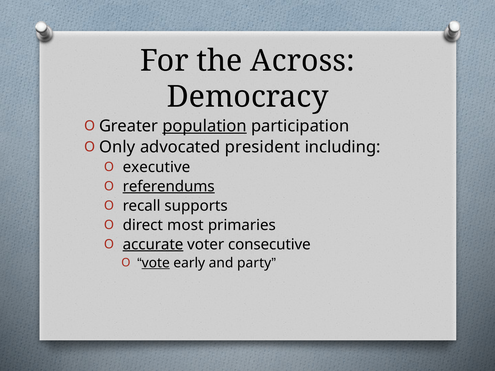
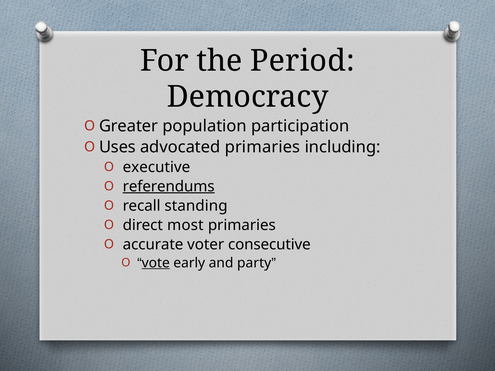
Across: Across -> Period (303, 61)
population underline: present -> none (205, 126)
Only: Only -> Uses (117, 147)
advocated president: president -> primaries (262, 147)
supports: supports -> standing (196, 206)
accurate underline: present -> none (153, 245)
